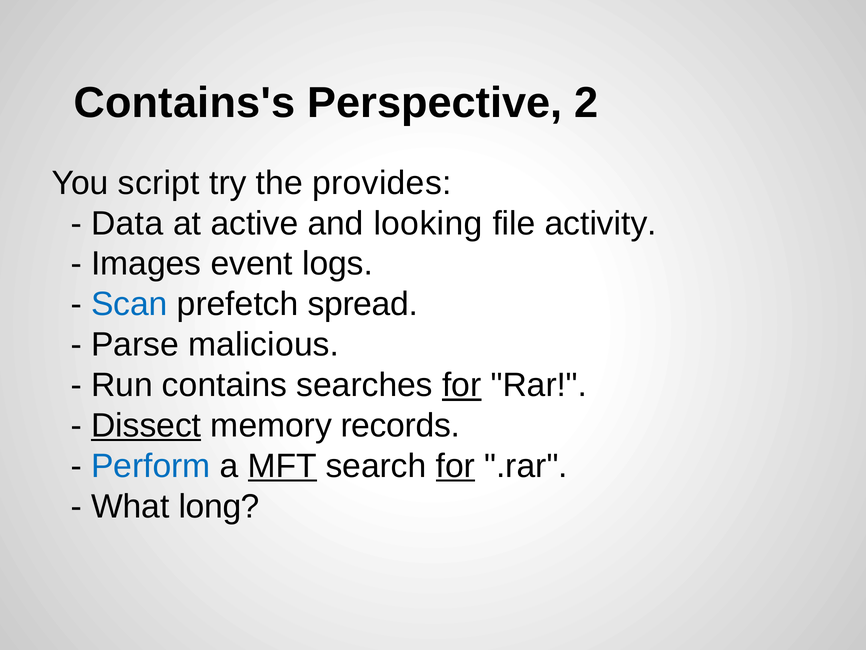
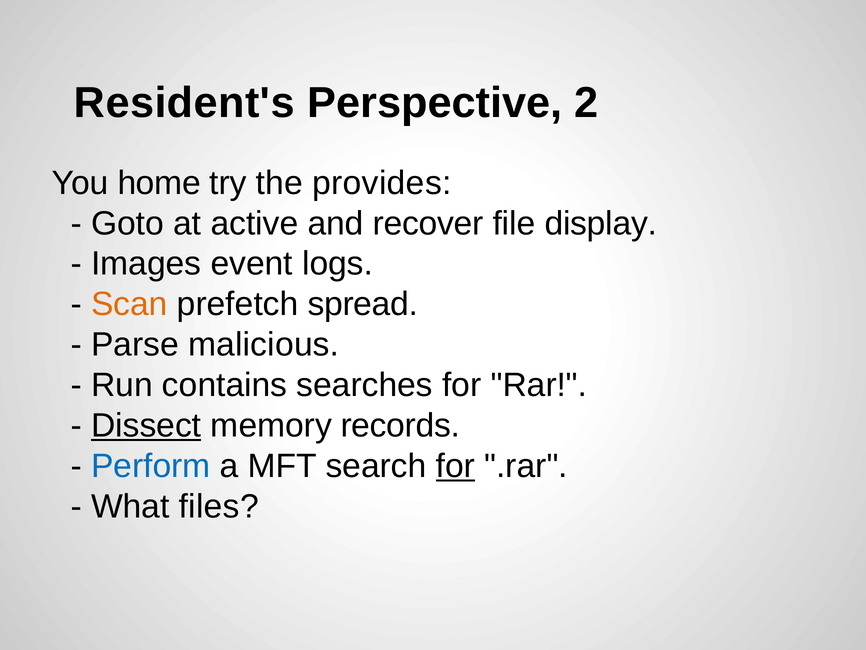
Contains's: Contains's -> Resident's (184, 103)
script: script -> home (159, 183)
Data: Data -> Goto (128, 223)
looking: looking -> recover (428, 223)
activity: activity -> display (601, 223)
Scan colour: blue -> orange (129, 304)
for underline: present -> none (462, 385)
MFT underline: present -> none (282, 466)
long: long -> files (219, 506)
